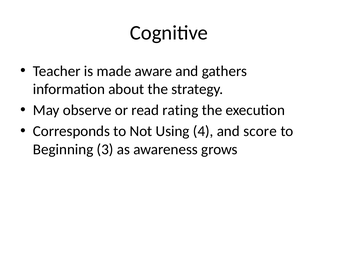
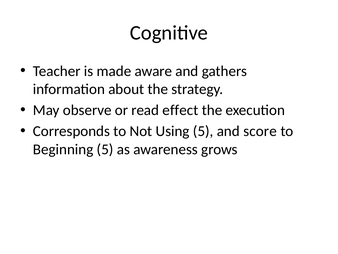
rating: rating -> effect (180, 110)
Using 4: 4 -> 5 (203, 131)
Beginning 3: 3 -> 5 (105, 149)
